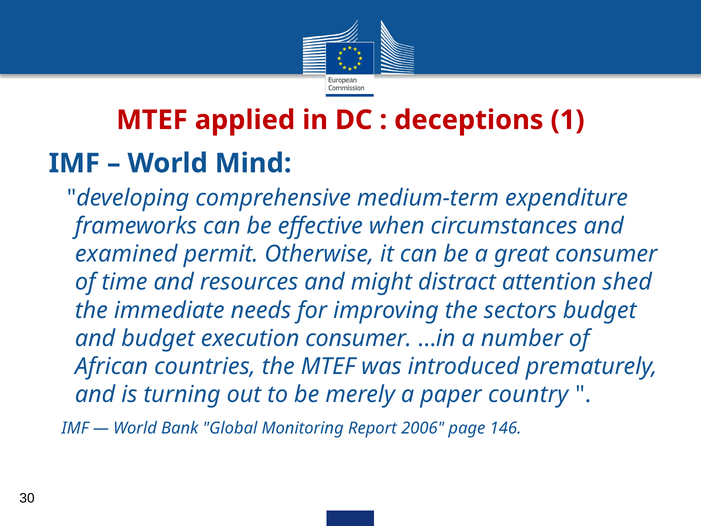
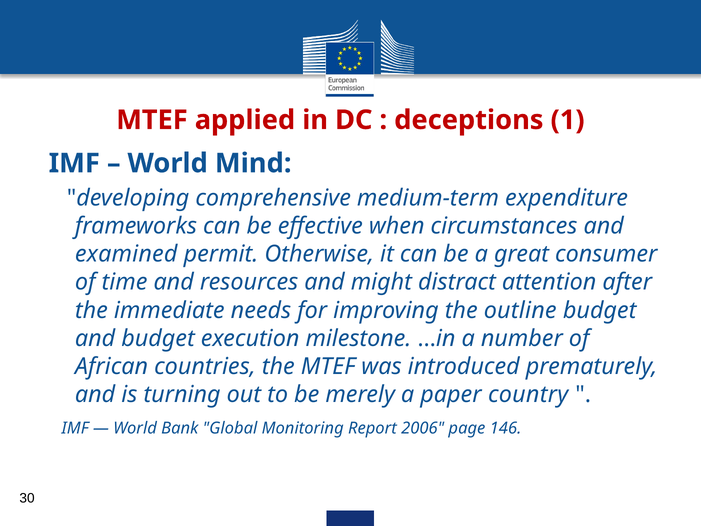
shed: shed -> after (627, 282)
sectors: sectors -> outline (520, 310)
execution consumer: consumer -> milestone (358, 338)
